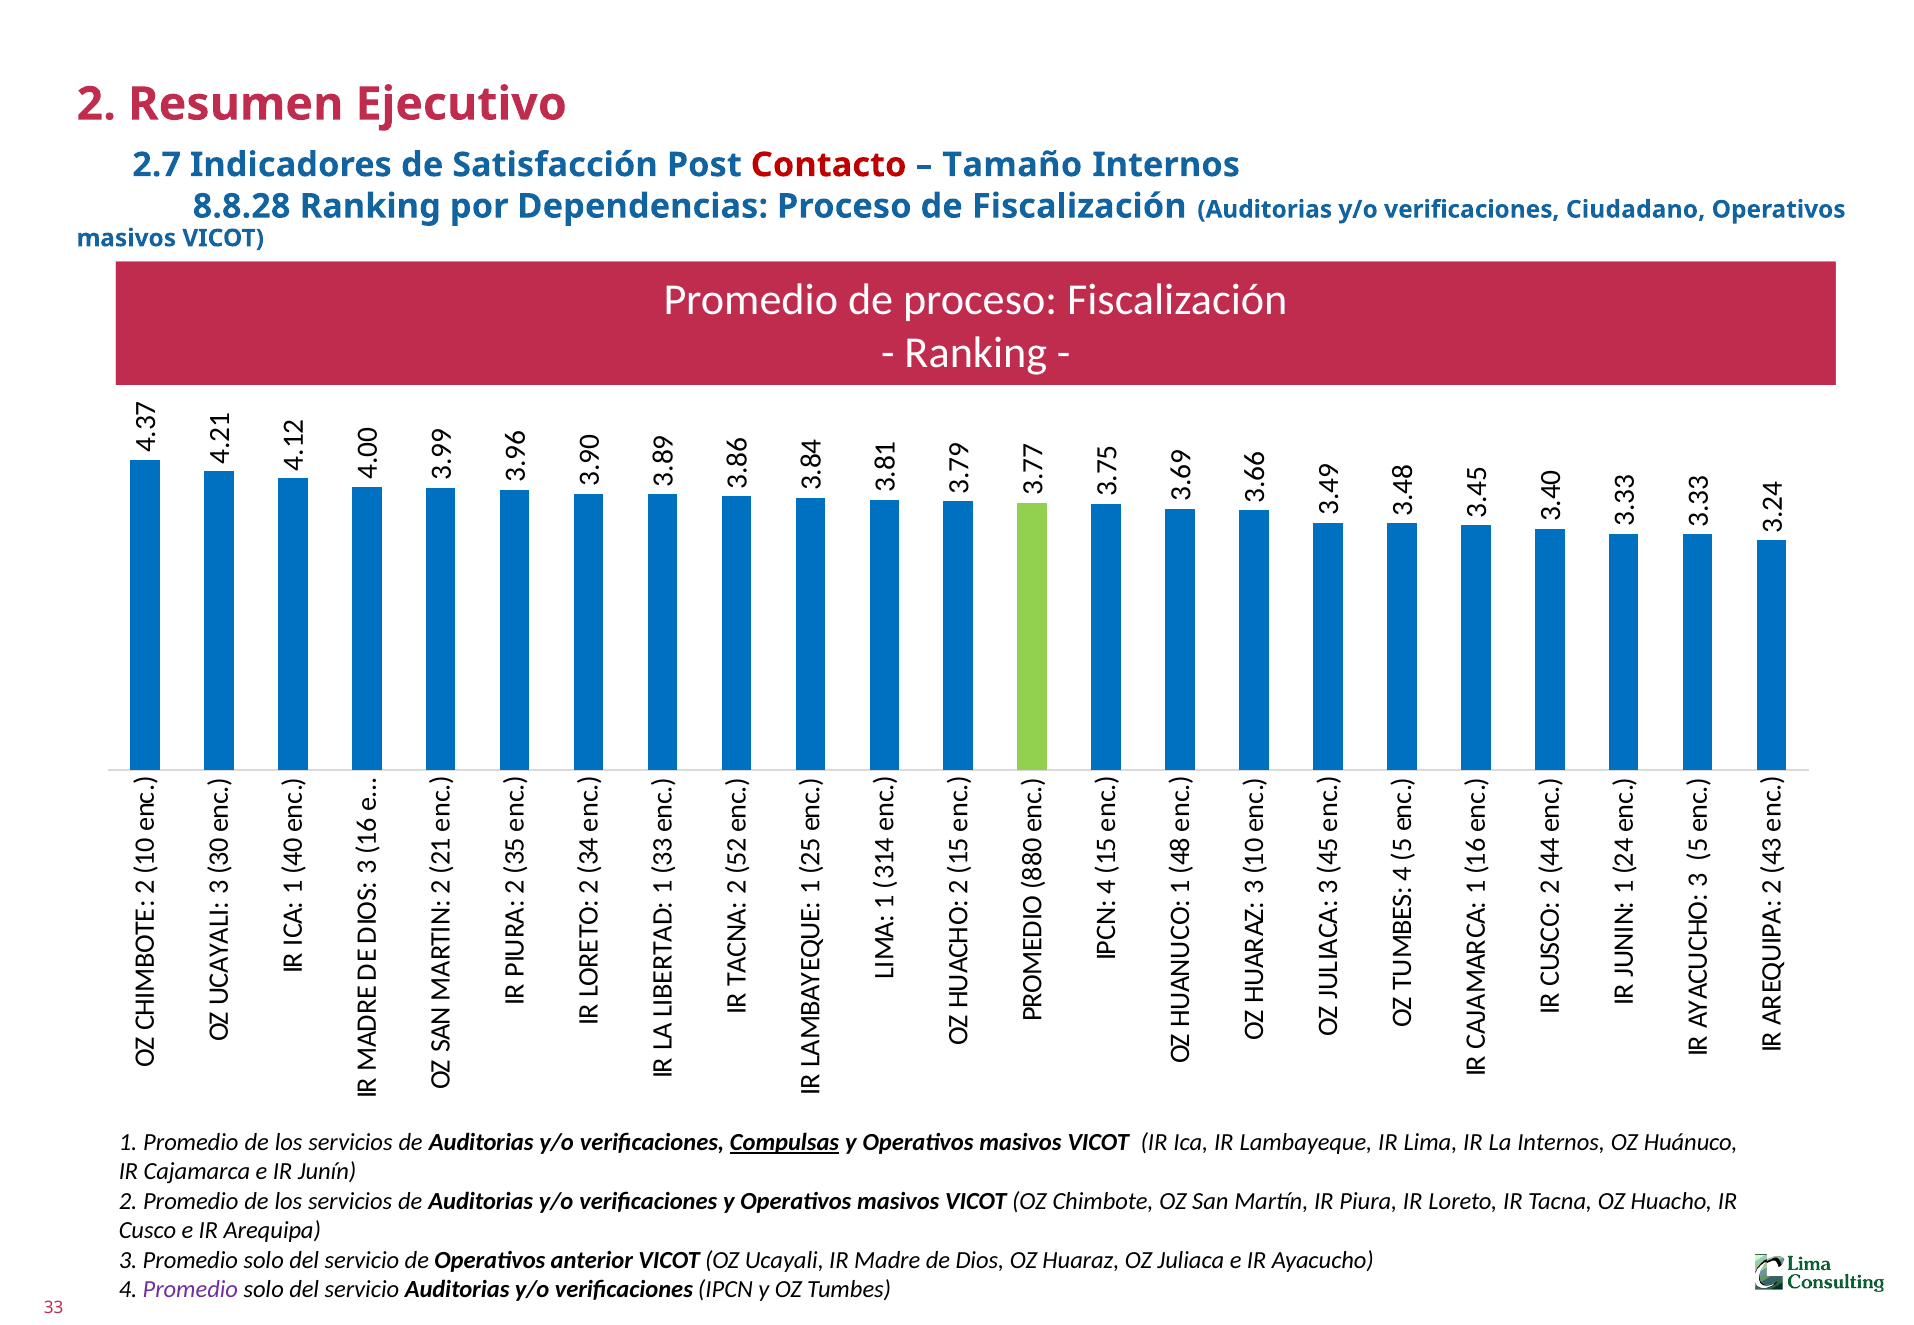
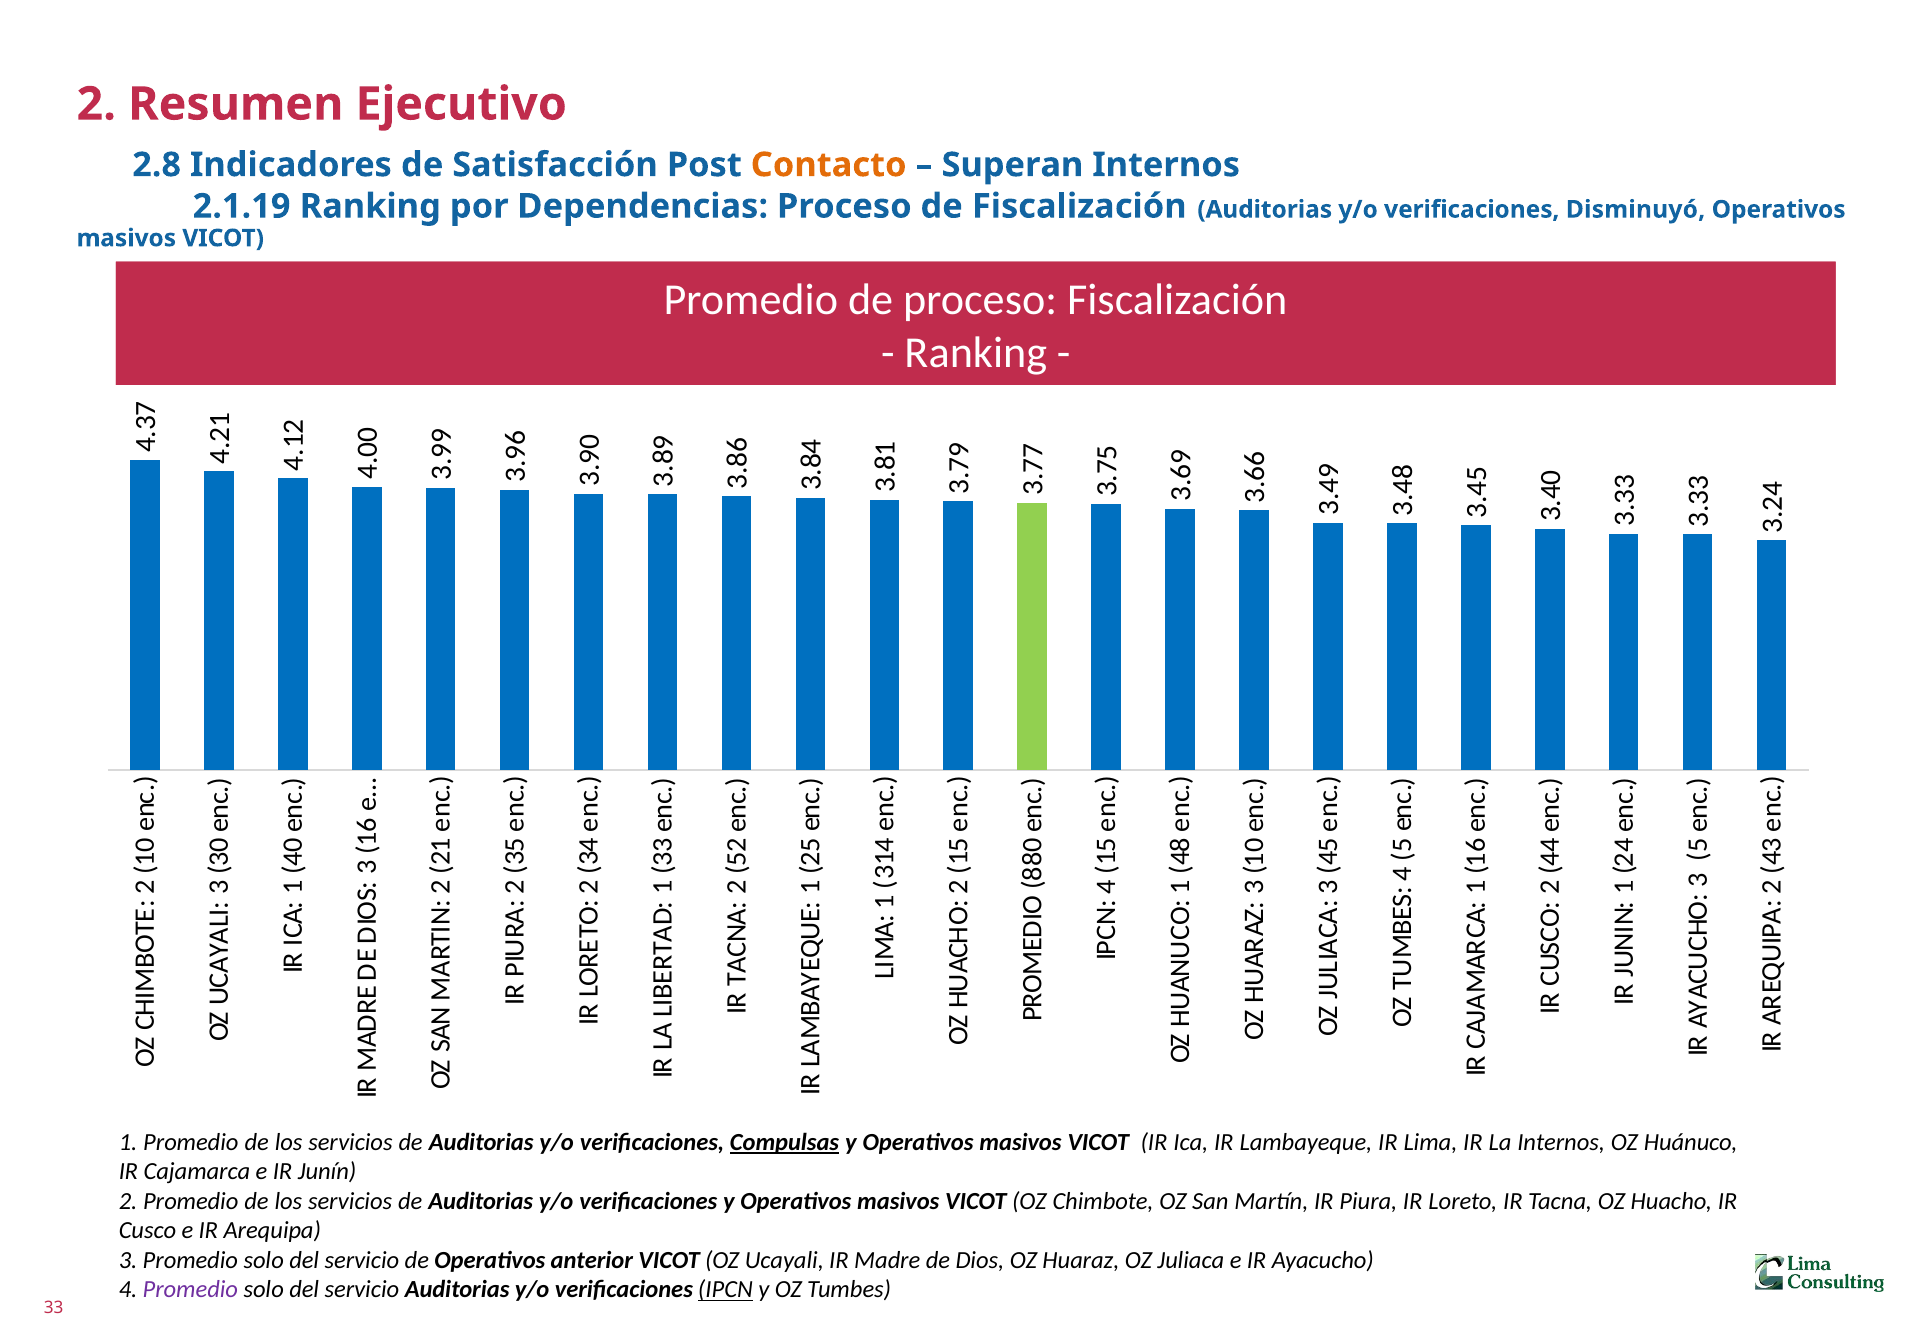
2.7: 2.7 -> 2.8 (157, 165)
Contacto colour: red -> orange (829, 165)
Tamaño: Tamaño -> Superan (1012, 165)
8.8.28: 8.8.28 -> 2.1.19 (242, 206)
Ciudadano: Ciudadano -> Disminuyó (1636, 210)
IPCN underline: none -> present (725, 1290)
